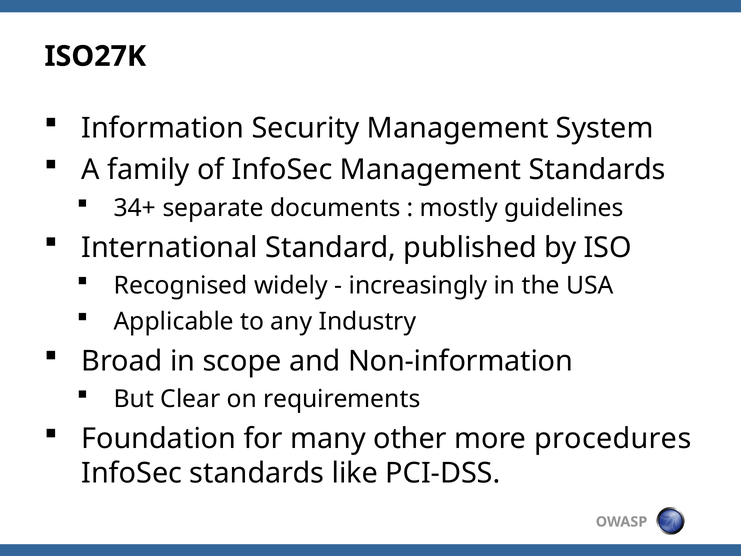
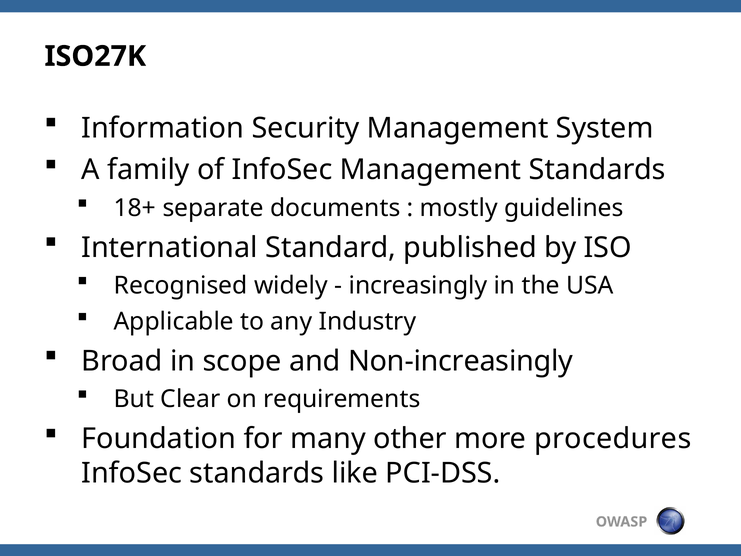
34+: 34+ -> 18+ (135, 208)
Non-information: Non-information -> Non-increasingly (461, 361)
